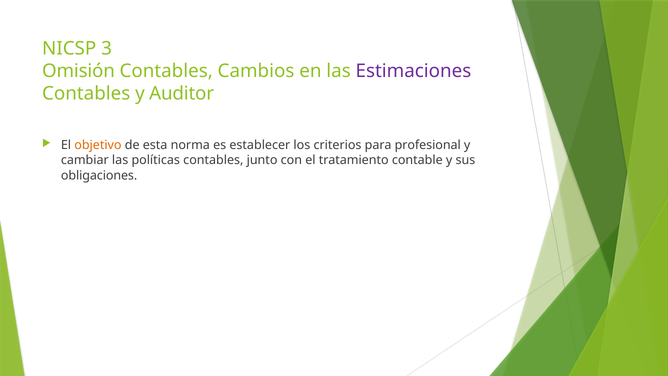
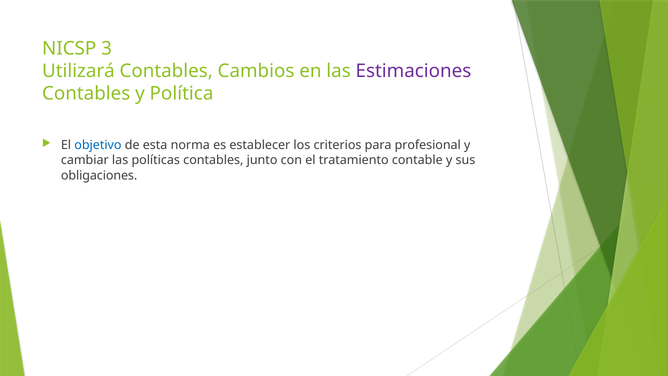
Omisión: Omisión -> Utilizará (78, 71)
Auditor: Auditor -> Política (182, 94)
objetivo colour: orange -> blue (98, 145)
